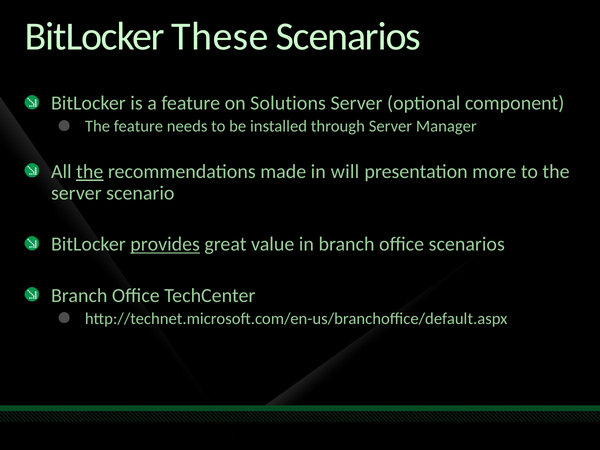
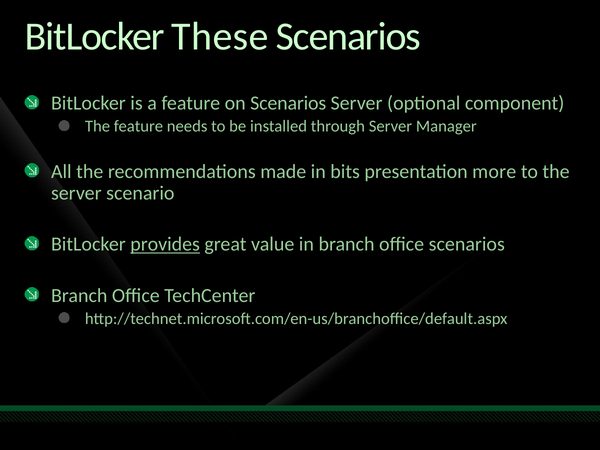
on Solutions: Solutions -> Scenarios (288, 103)
the underline: present -> none (90, 172)
will: will -> bits (345, 172)
